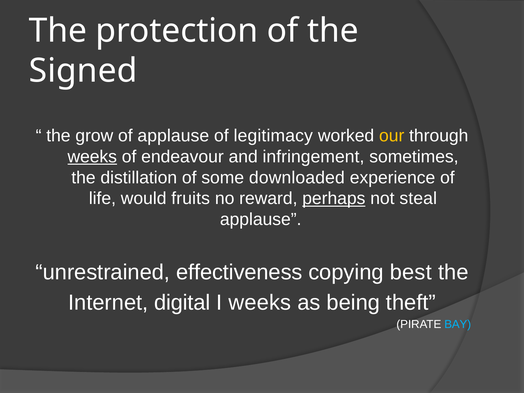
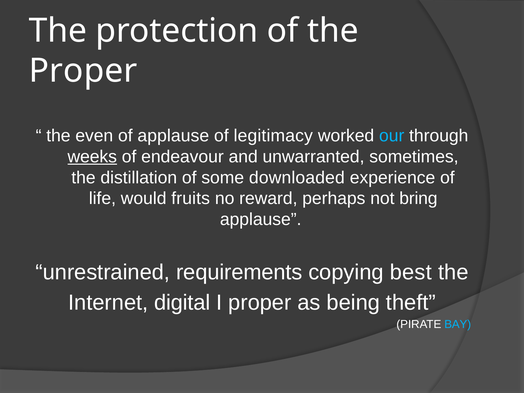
Signed: Signed -> Proper (83, 71)
grow: grow -> even (94, 136)
our colour: yellow -> light blue (392, 136)
infringement: infringement -> unwarranted (313, 157)
perhaps underline: present -> none (334, 199)
steal: steal -> bring (418, 199)
effectiveness: effectiveness -> requirements (239, 272)
I weeks: weeks -> proper (260, 303)
